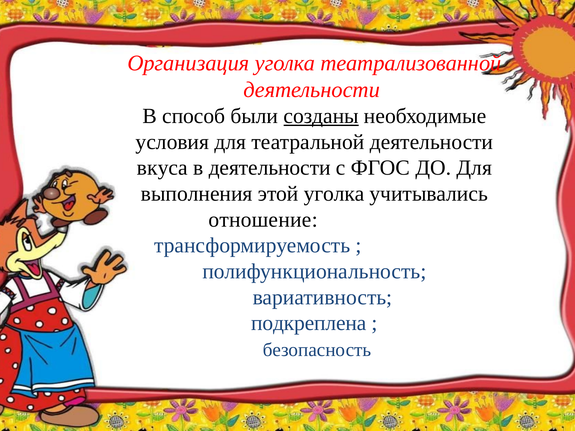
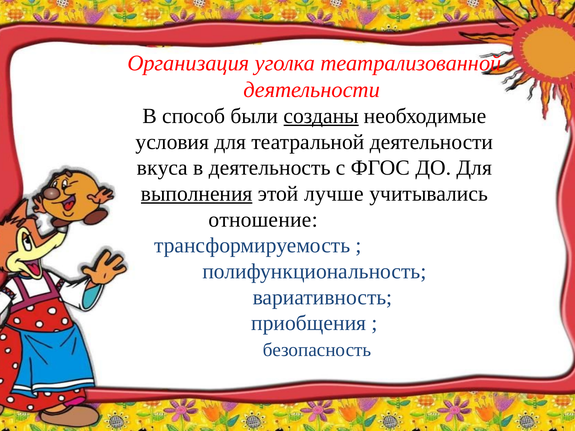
в деятельности: деятельности -> деятельность (270, 168)
выполнения underline: none -> present (197, 194)
этой уголка: уголка -> лучше (334, 194)
подкреплена: подкреплена -> приобщения (309, 323)
